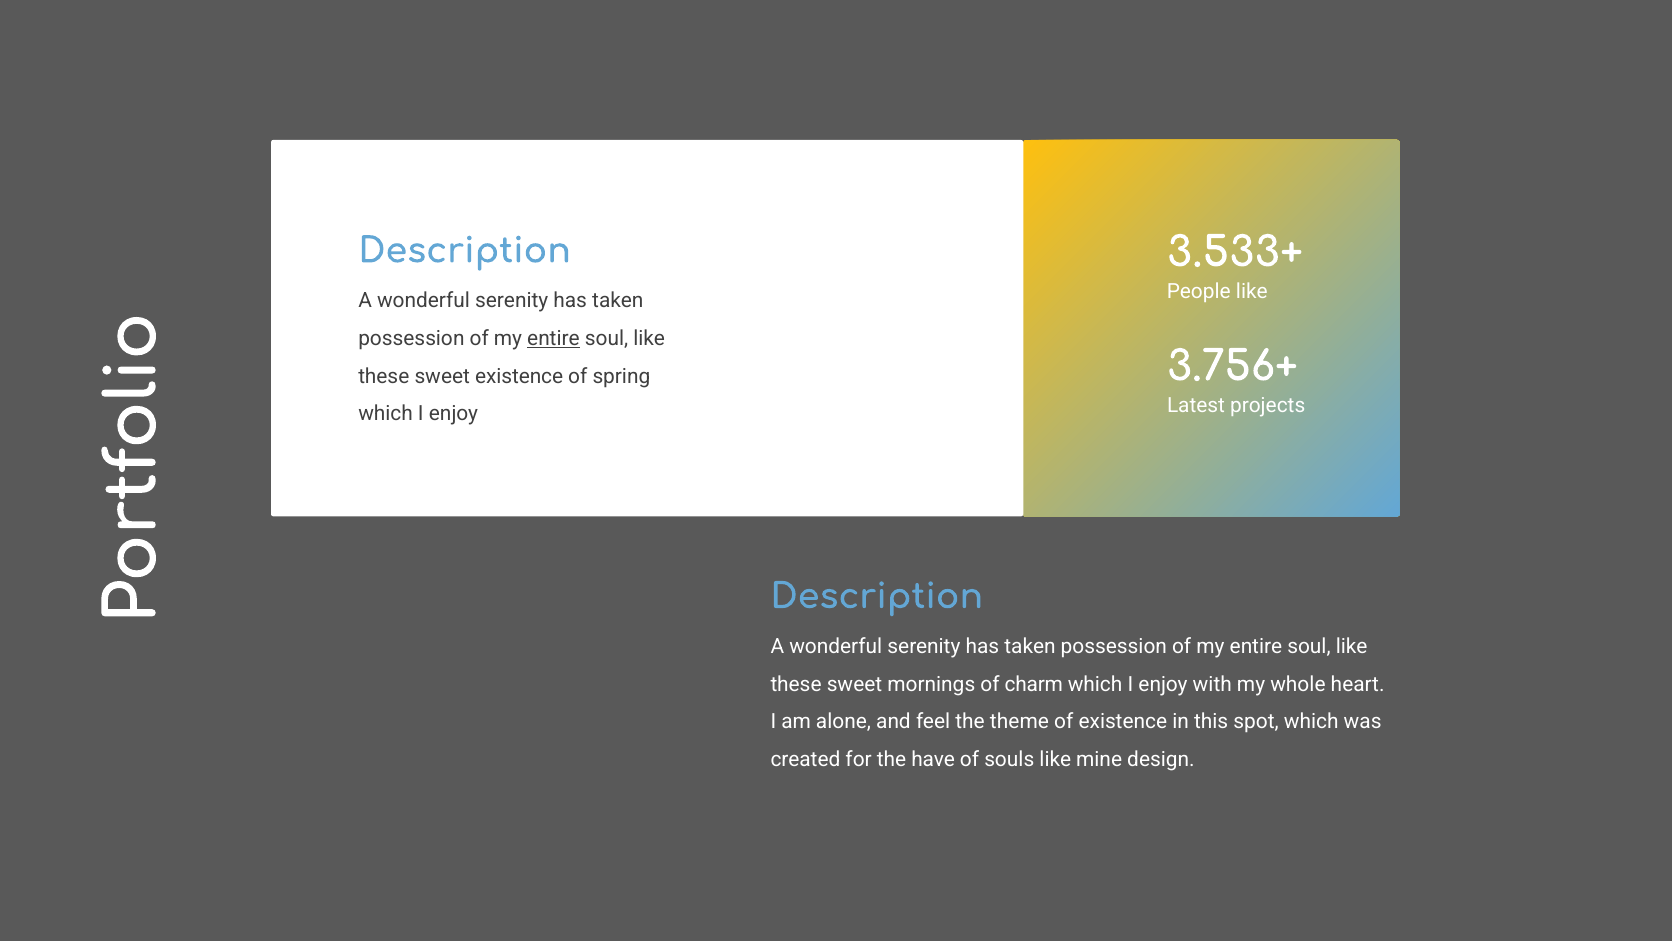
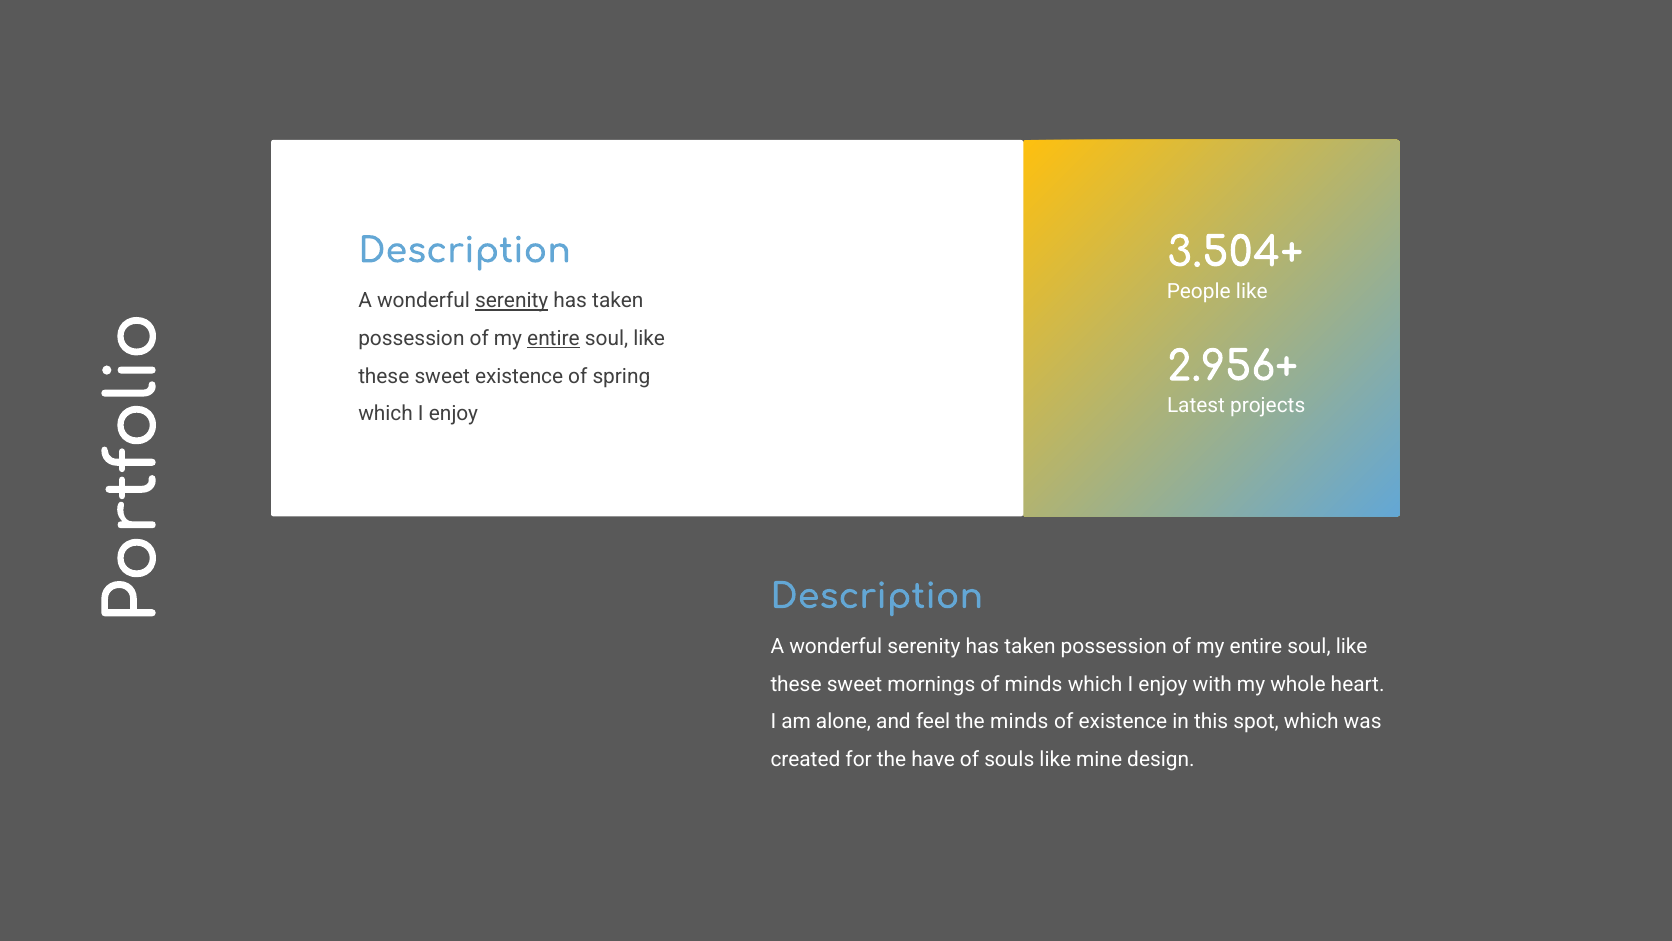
3.533+: 3.533+ -> 3.504+ (1235, 253)
serenity underline: none -> present (512, 301)
3.756+: 3.756+ -> 2.956+ (1232, 367)
of charm: charm -> minds (1034, 684)
the theme: theme -> minds (1019, 721)
